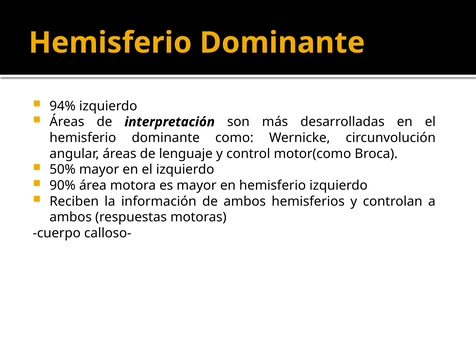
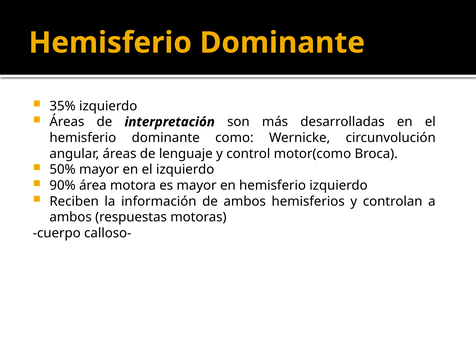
94%: 94% -> 35% (63, 106)
